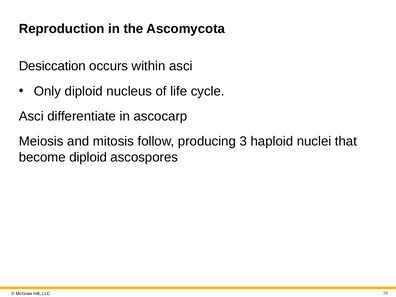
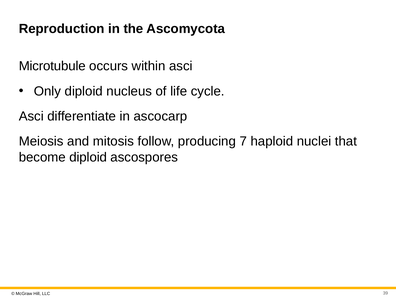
Desiccation: Desiccation -> Microtubule (52, 66)
3: 3 -> 7 (243, 141)
